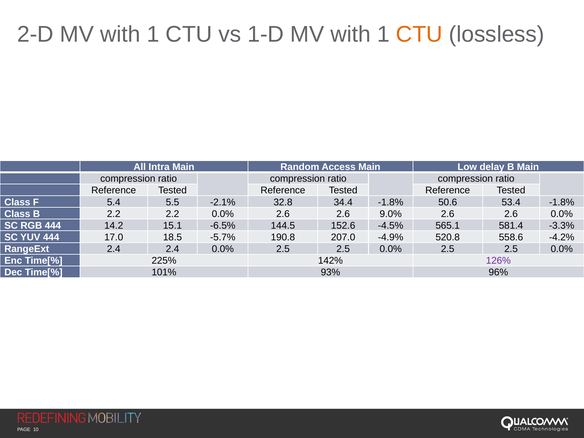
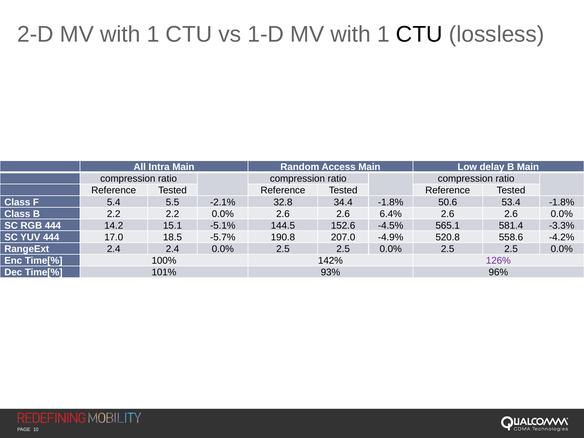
CTU colour: orange -> black (419, 34)
9.0%: 9.0% -> 6.4% (391, 214)
-6.5%: -6.5% -> -5.1% (223, 226)
225%: 225% -> 100% (164, 261)
